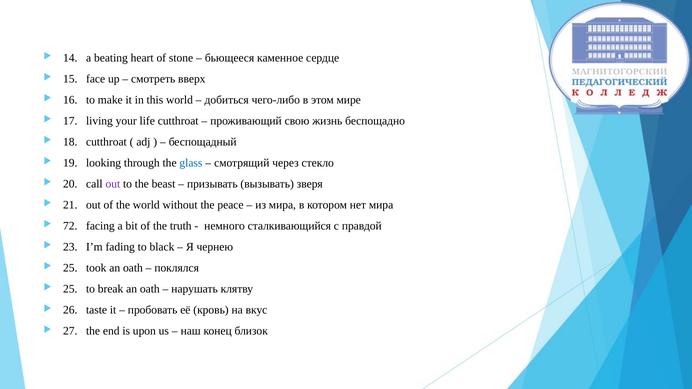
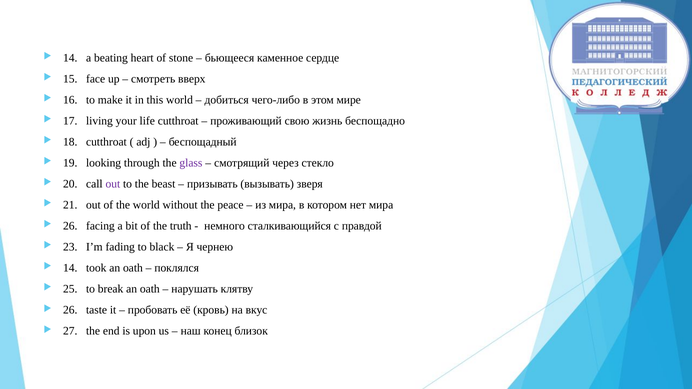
glass colour: blue -> purple (191, 163)
72: 72 -> 26 (70, 226)
25: 25 -> 14 (70, 268)
